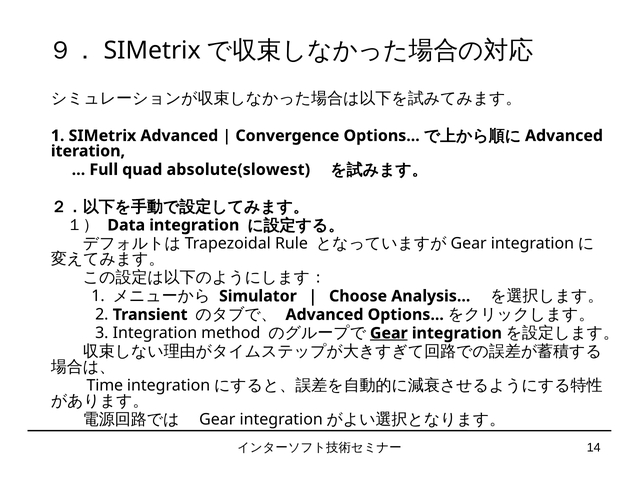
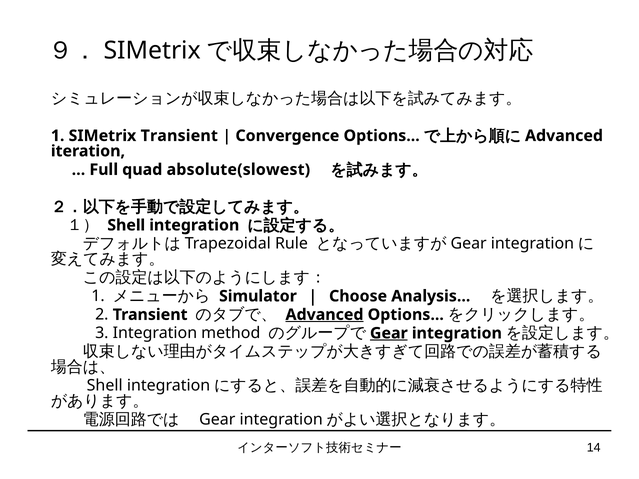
SIMetrix Advanced: Advanced -> Transient (179, 136)
１） Data: Data -> Shell (126, 225)
Advanced underline: none -> present (324, 315)
Time: Time -> Shell (105, 386)
